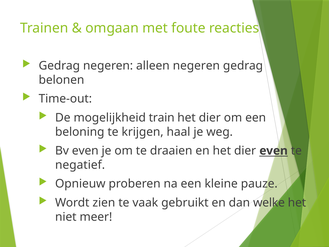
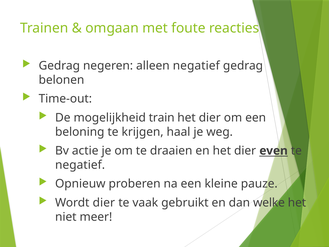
alleen negeren: negeren -> negatief (196, 66)
Bv even: even -> actie (85, 151)
Wordt zien: zien -> dier (104, 202)
